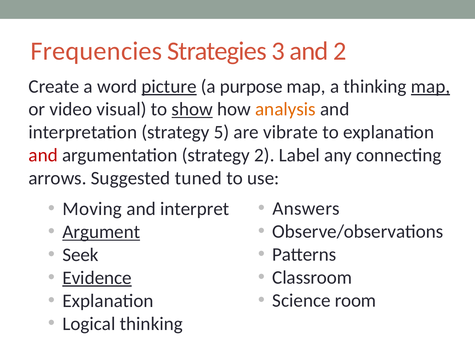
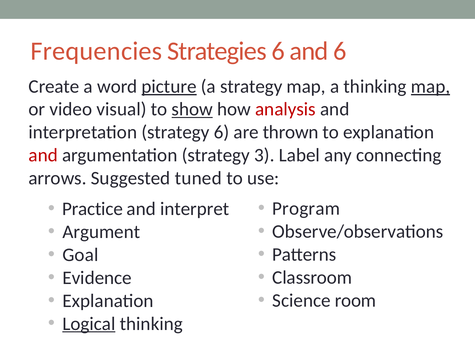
Strategies 3: 3 -> 6 (278, 51)
and 2: 2 -> 6 (340, 51)
a purpose: purpose -> strategy (251, 86)
analysis colour: orange -> red (285, 109)
strategy 5: 5 -> 6 (222, 132)
vibrate: vibrate -> thrown (291, 132)
strategy 2: 2 -> 3 (264, 155)
Answers: Answers -> Program (306, 209)
Moving: Moving -> Practice (92, 209)
Argument underline: present -> none (101, 232)
Seek: Seek -> Goal (80, 255)
Evidence underline: present -> none (97, 278)
Logical underline: none -> present (89, 324)
